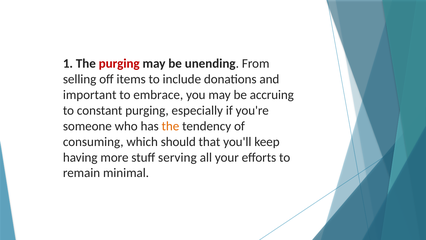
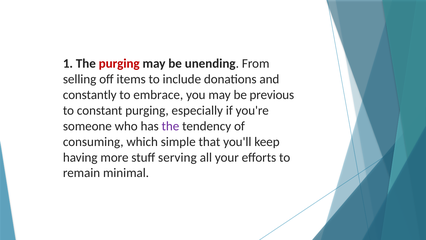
important: important -> constantly (90, 95)
accruing: accruing -> previous (272, 95)
the colour: orange -> purple (170, 126)
should: should -> simple (178, 142)
